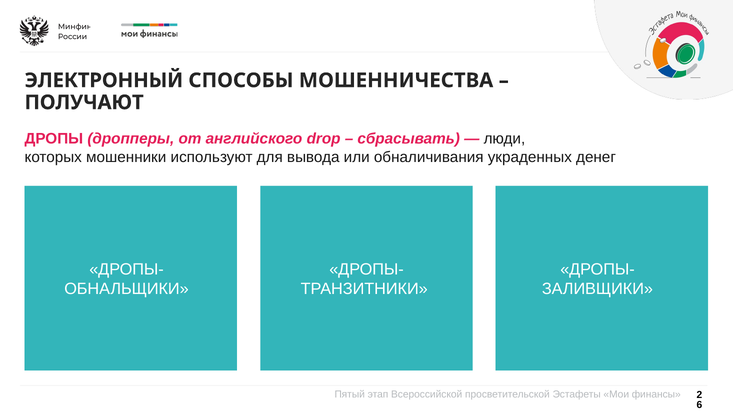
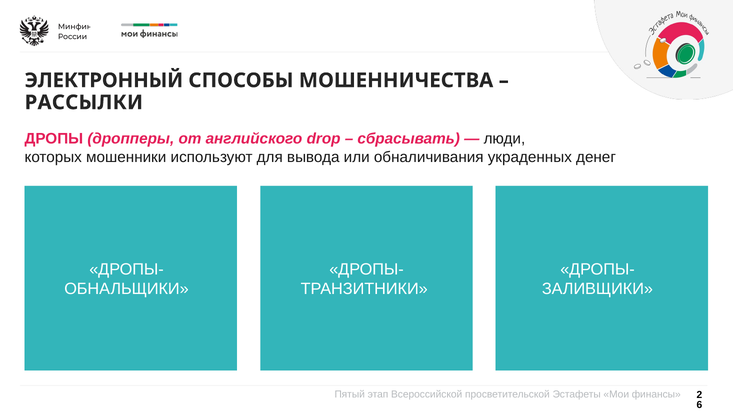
ПОЛУЧАЮТ: ПОЛУЧАЮТ -> РАССЫЛКИ (84, 102)
